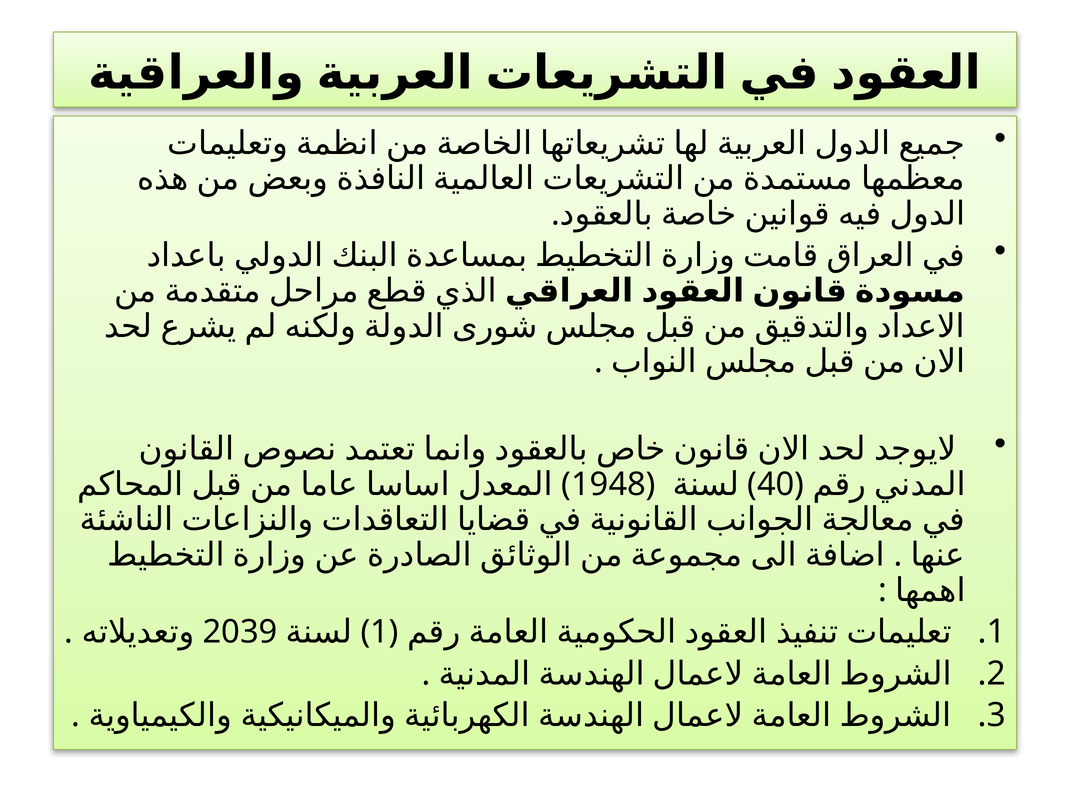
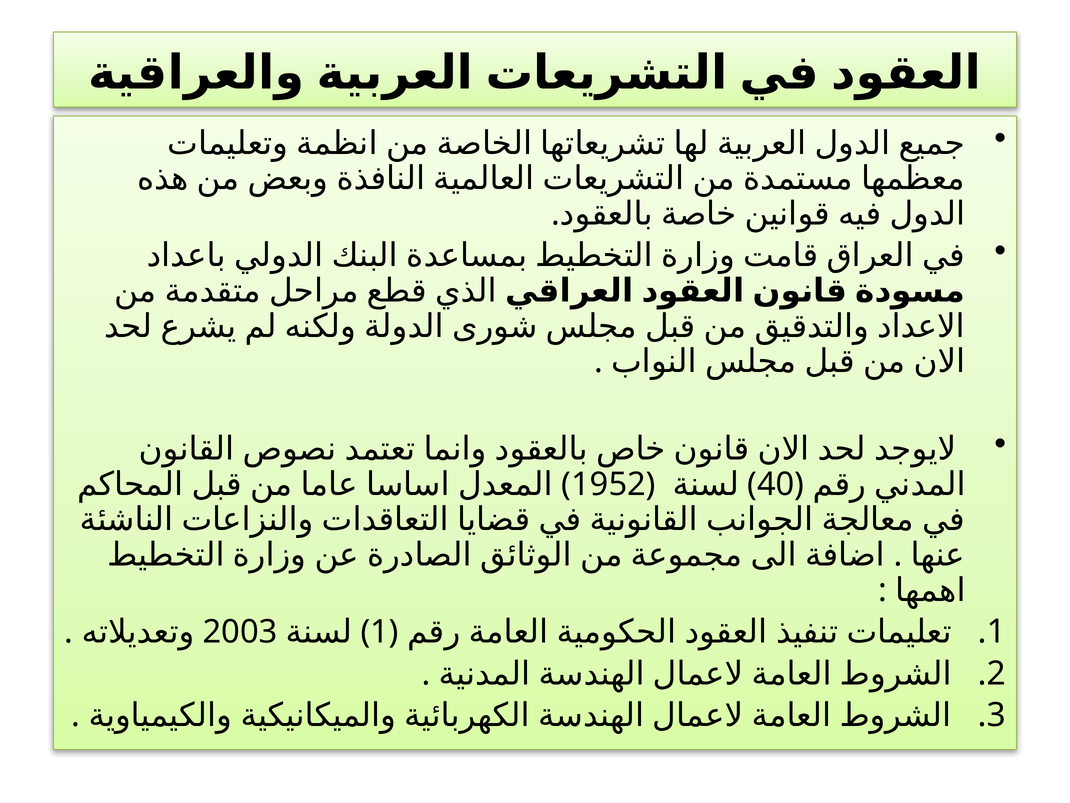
1948: 1948 -> 1952 (609, 484)
2039: 2039 -> 2003 (240, 632)
